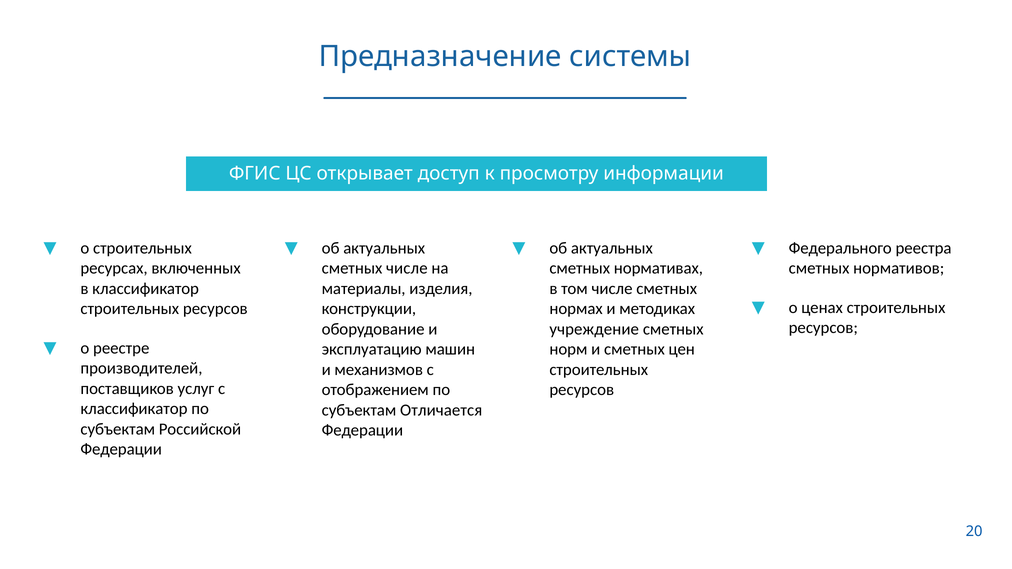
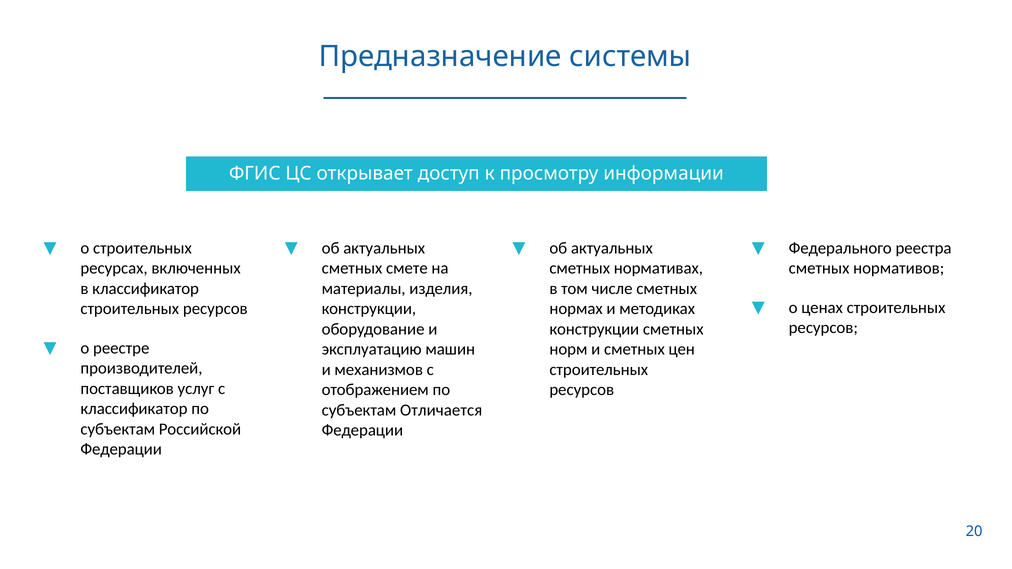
сметных числе: числе -> смете (407, 269)
учреждение: учреждение -> конструкции (594, 329)
